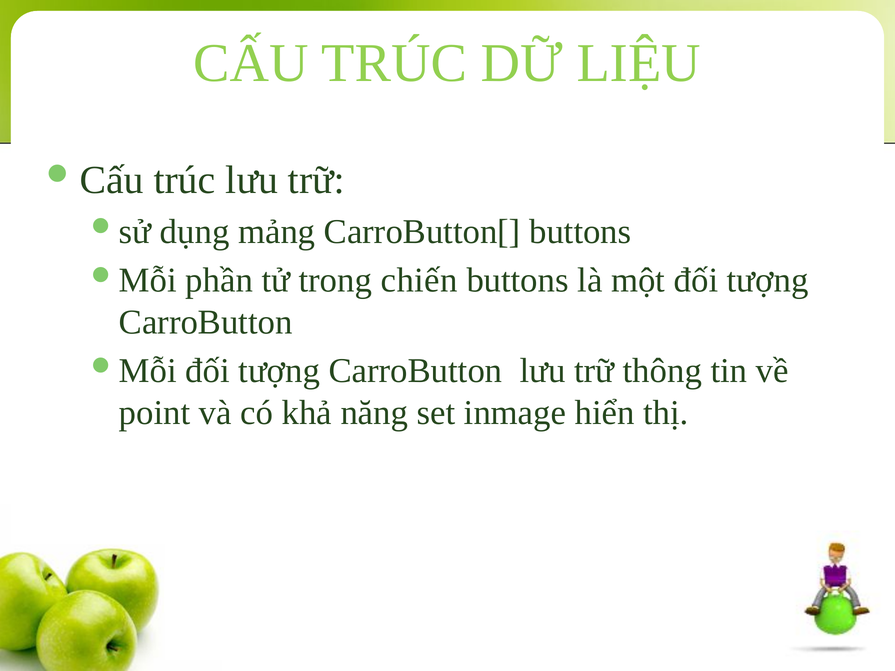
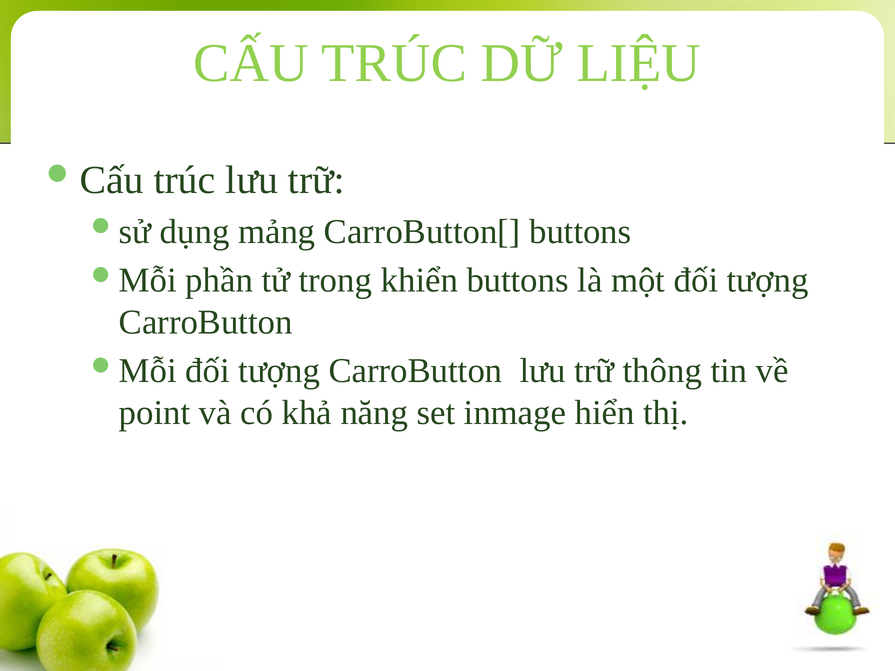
chiến: chiến -> khiển (419, 280)
